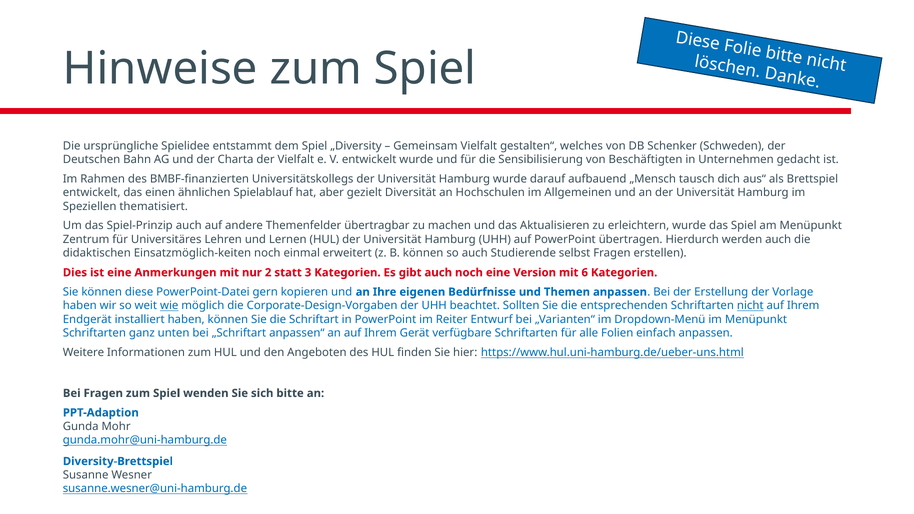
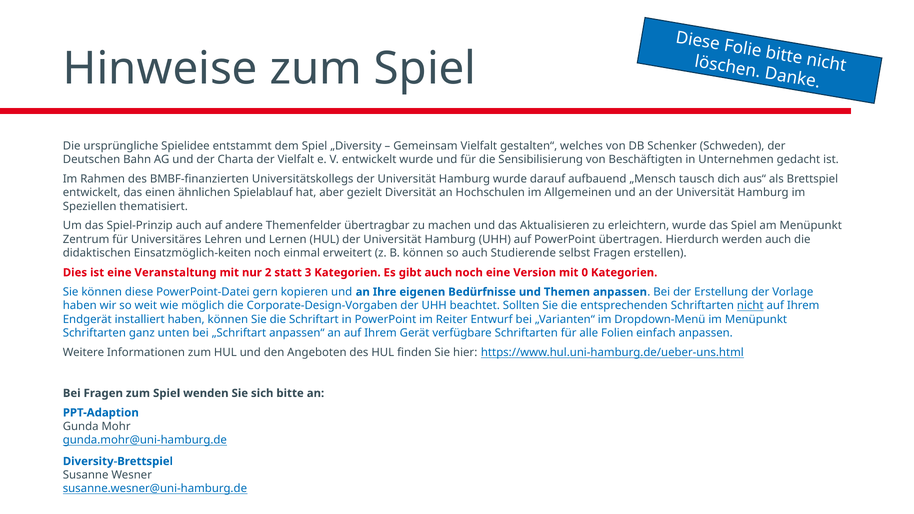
Anmerkungen: Anmerkungen -> Veranstaltung (176, 273)
6: 6 -> 0 (585, 273)
wie underline: present -> none (169, 306)
